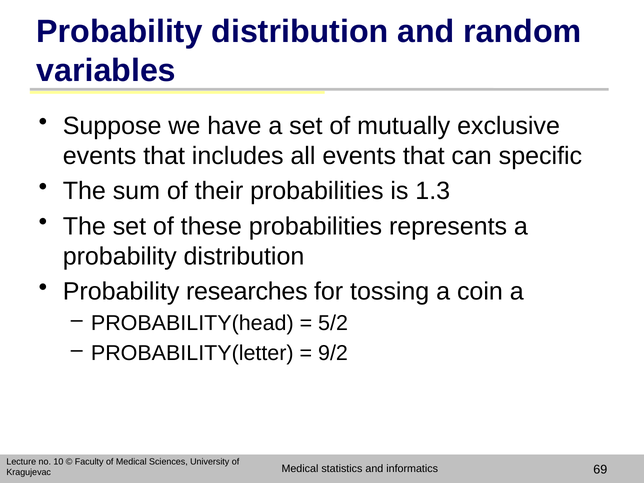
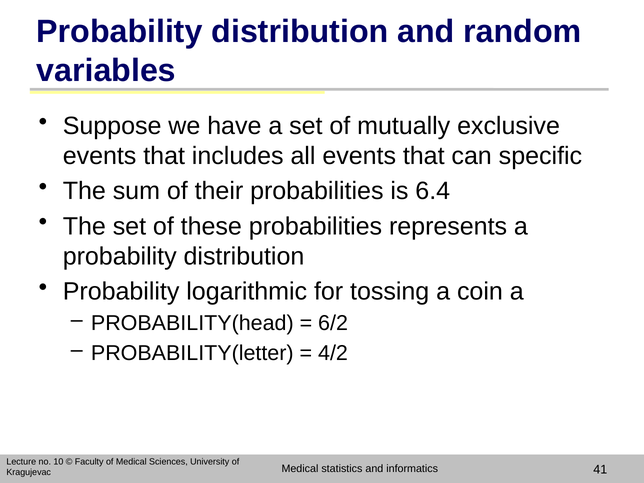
1.3: 1.3 -> 6.4 (433, 191)
researches: researches -> logarithmic (247, 291)
5/2: 5/2 -> 6/2 (333, 323)
9/2: 9/2 -> 4/2 (333, 353)
69: 69 -> 41 (600, 470)
